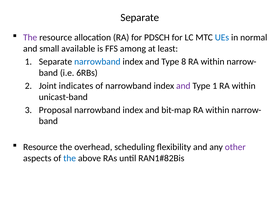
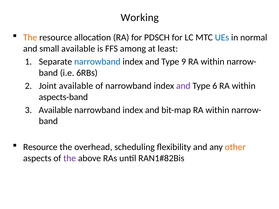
Separate: Separate -> Working (140, 17)
The colour: purple -> orange (30, 38)
8: 8 -> 9 (184, 62)
Joint indicates: indicates -> available (76, 86)
Type 1: 1 -> 6 (215, 86)
unicast-band: unicast-band -> aspects-band (63, 97)
Proposal: Proposal -> Available (55, 110)
other colour: purple -> orange (235, 147)
the colour: blue -> purple (70, 158)
